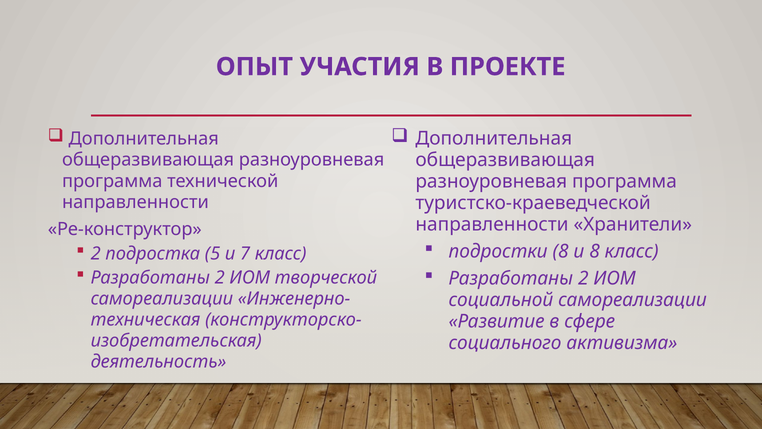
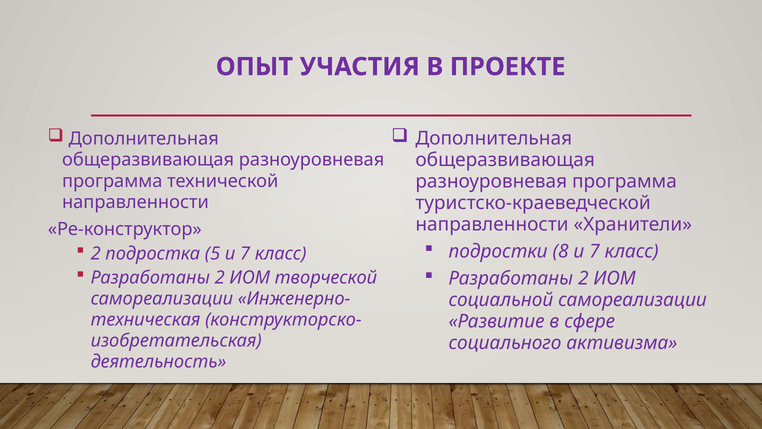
8 и 8: 8 -> 7 (595, 251)
